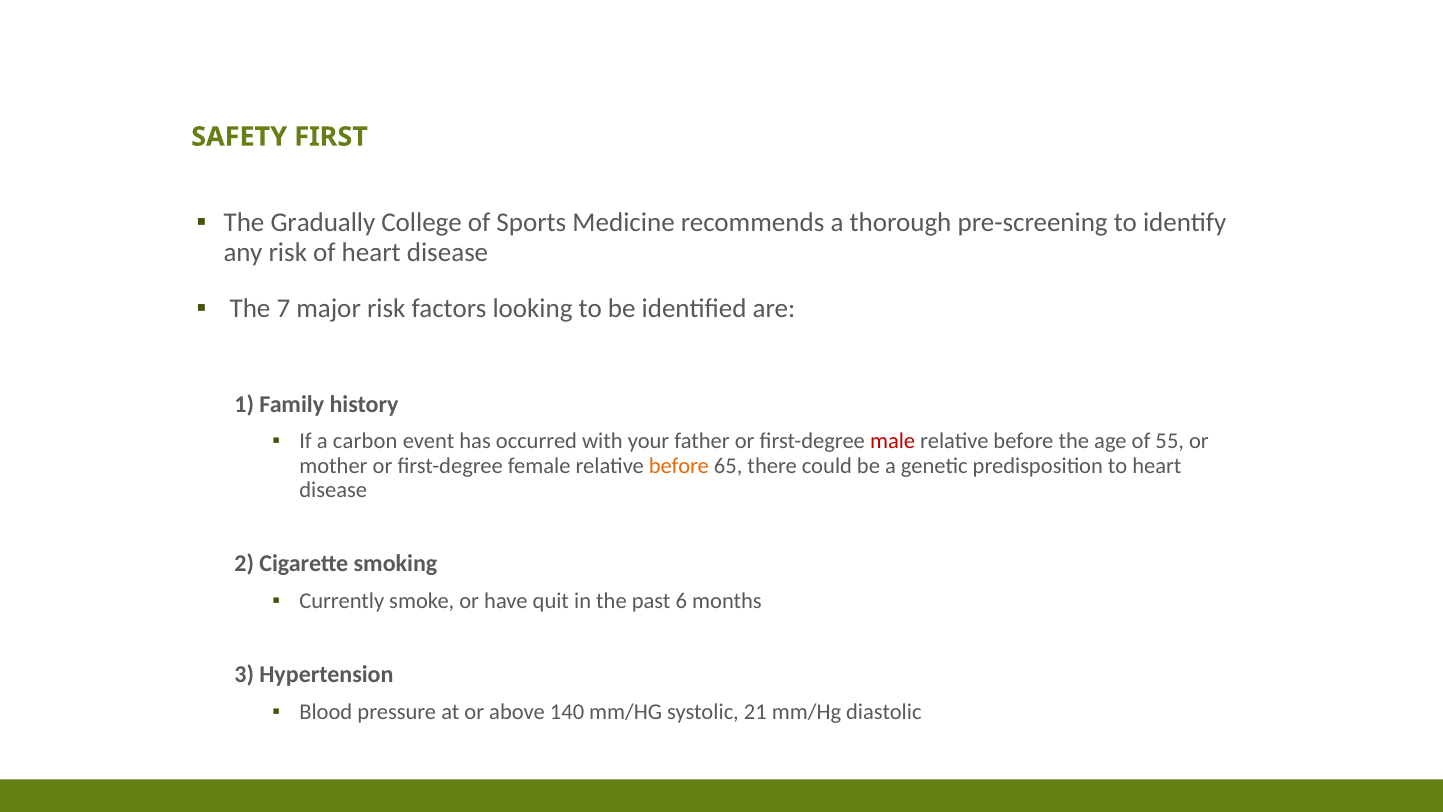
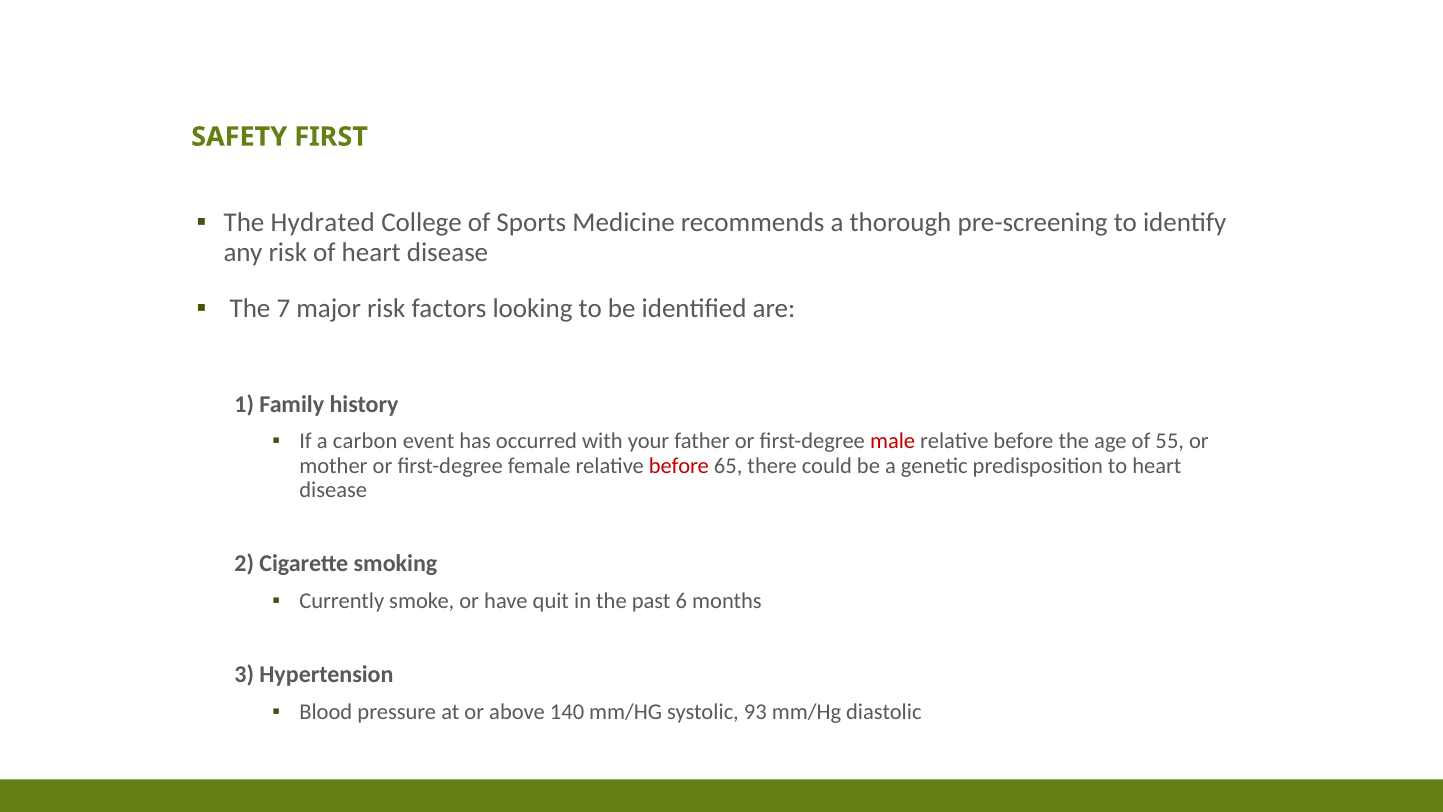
Gradually: Gradually -> Hydrated (323, 223)
before colour: orange -> red (679, 466)
21: 21 -> 93 (755, 711)
